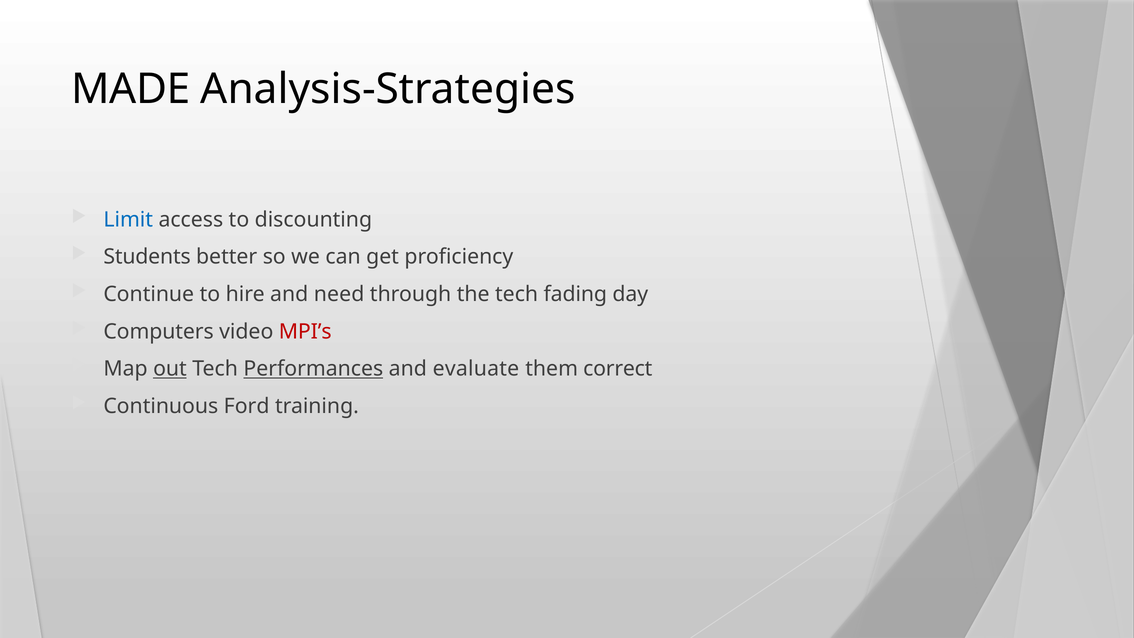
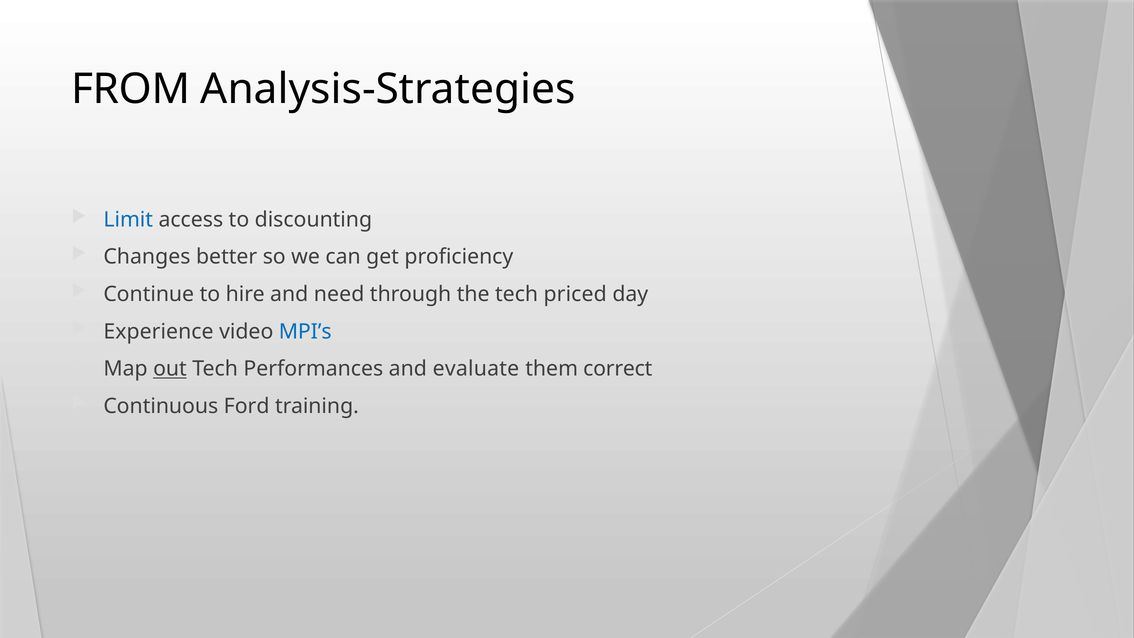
MADE: MADE -> FROM (131, 89)
Students: Students -> Changes (147, 257)
fading: fading -> priced (575, 294)
Computers: Computers -> Experience (158, 331)
MPI’s colour: red -> blue (305, 331)
Performances underline: present -> none (313, 369)
